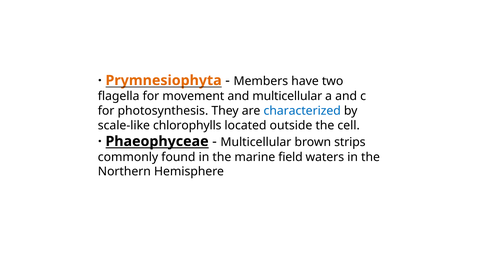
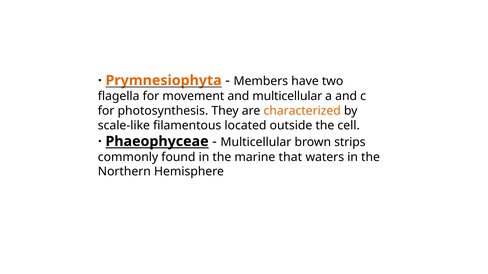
characterized colour: blue -> orange (302, 111)
chlorophylls: chlorophylls -> filamentous (187, 126)
field: field -> that (290, 157)
